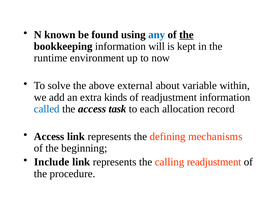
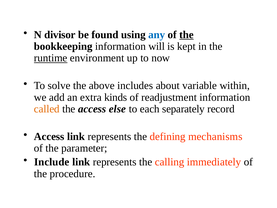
known: known -> divisor (60, 35)
runtime underline: none -> present (51, 58)
external: external -> includes (135, 86)
called colour: blue -> orange (47, 109)
task: task -> else (117, 109)
allocation: allocation -> separately (183, 109)
beginning: beginning -> parameter (84, 148)
calling readjustment: readjustment -> immediately (214, 162)
